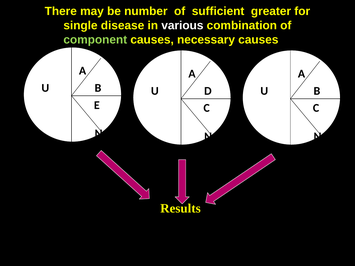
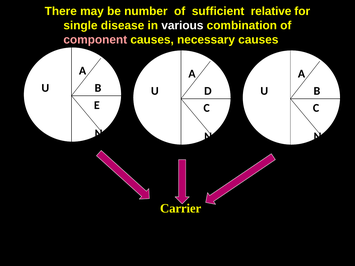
greater: greater -> relative (271, 11)
component colour: light green -> pink (95, 40)
Results: Results -> Carrier (181, 209)
